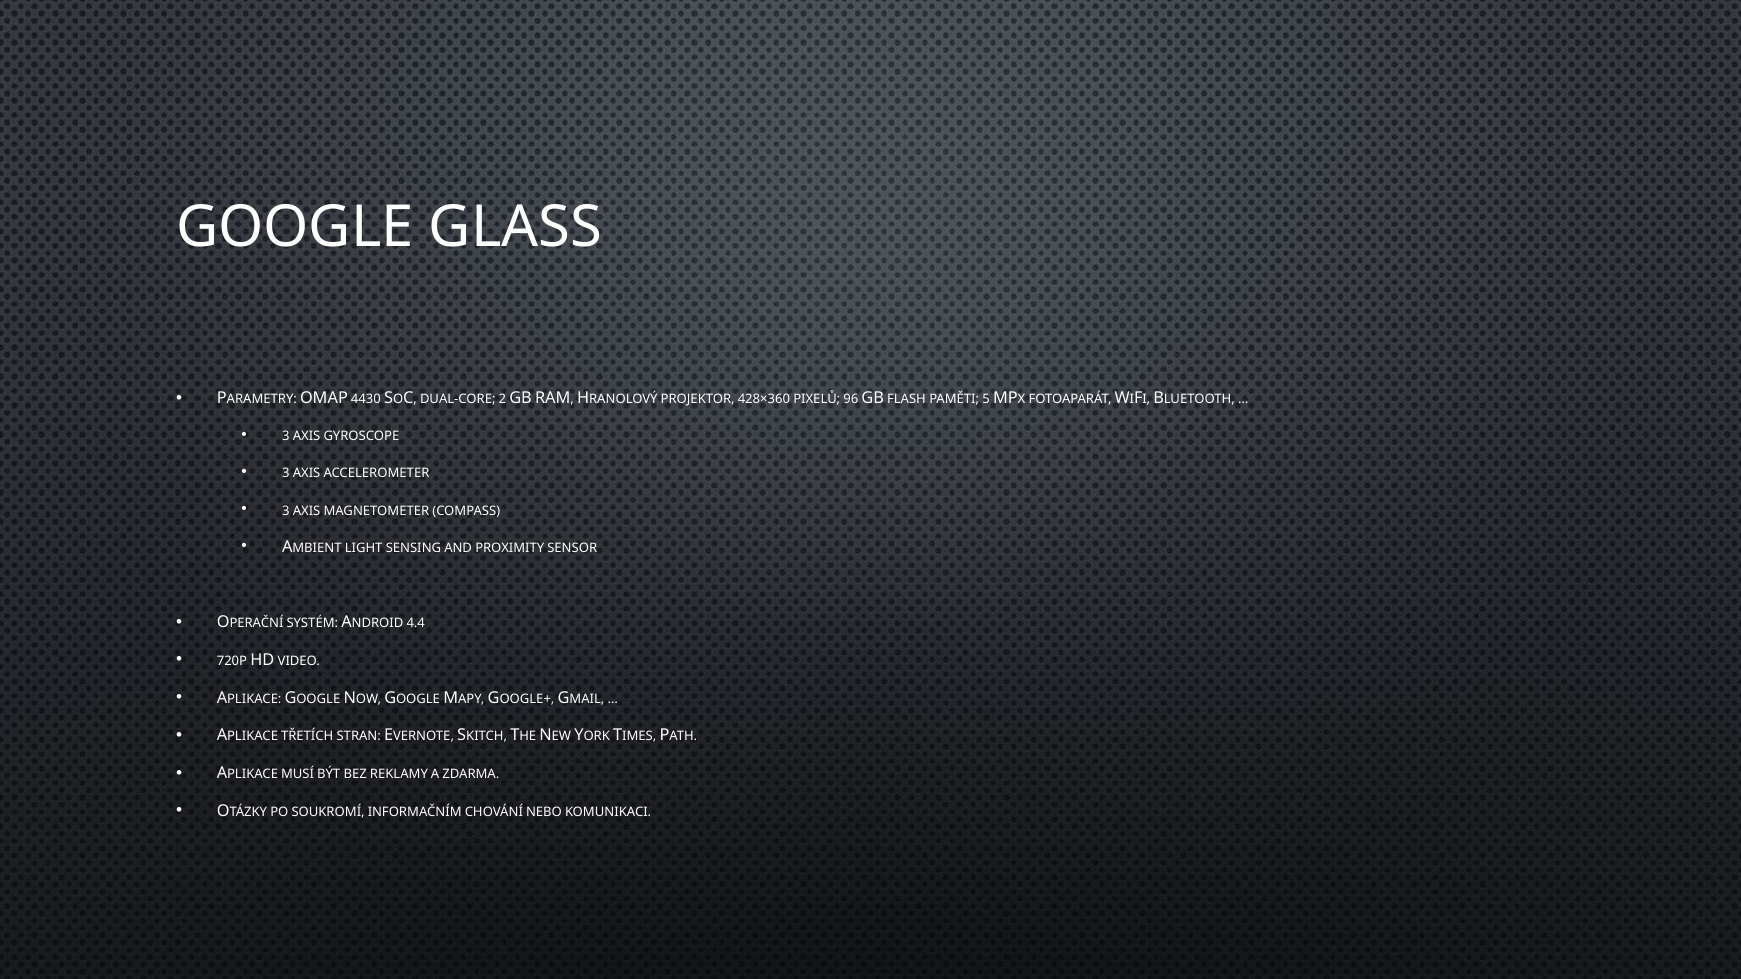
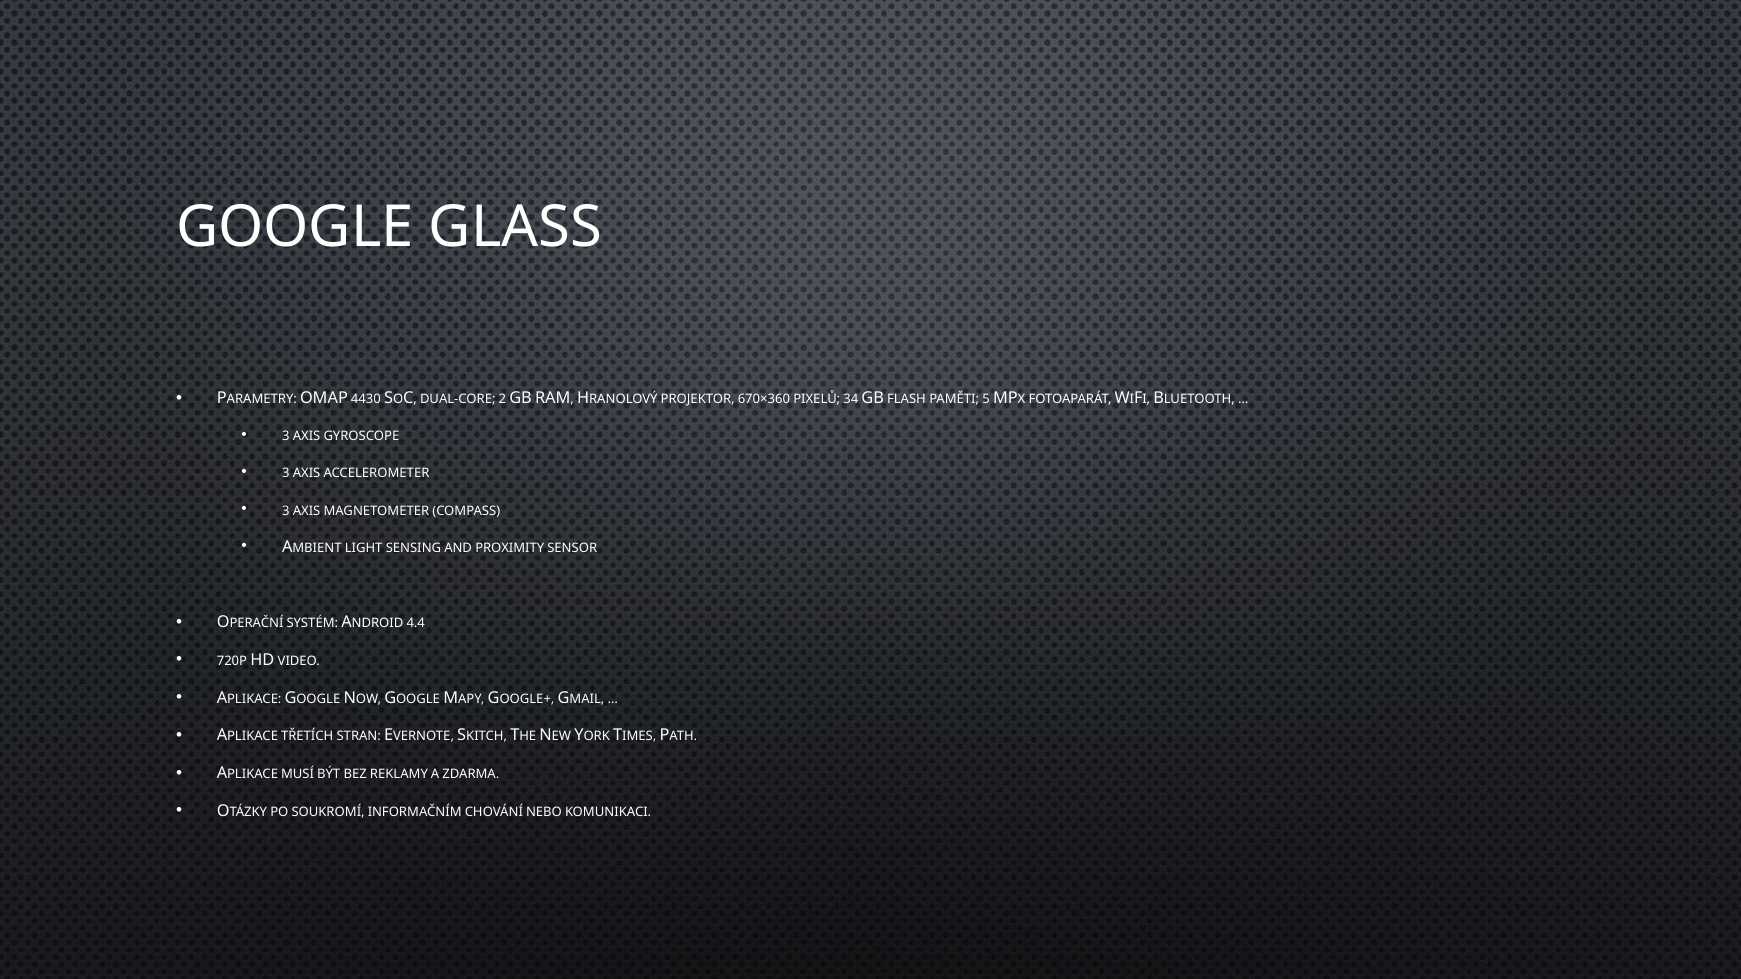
428×360: 428×360 -> 670×360 (764, 400)
96: 96 -> 34 (851, 400)
